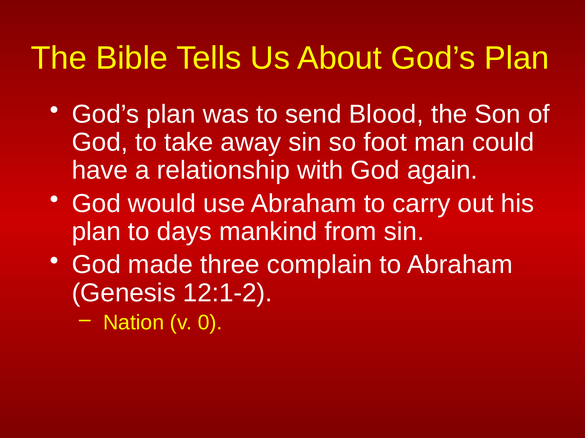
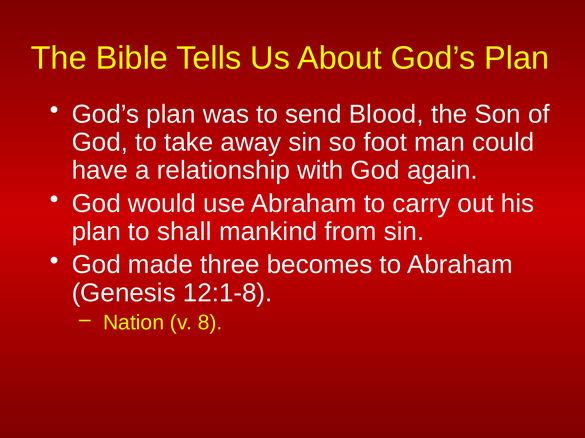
days: days -> shall (184, 232)
complain: complain -> becomes (320, 265)
12:1-2: 12:1-2 -> 12:1-8 (228, 293)
0: 0 -> 8 (210, 323)
